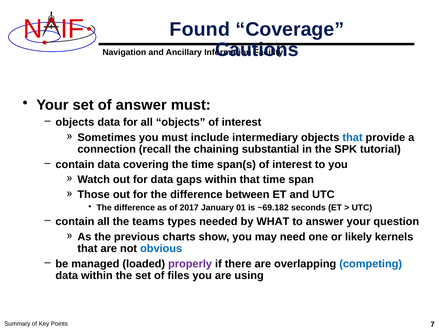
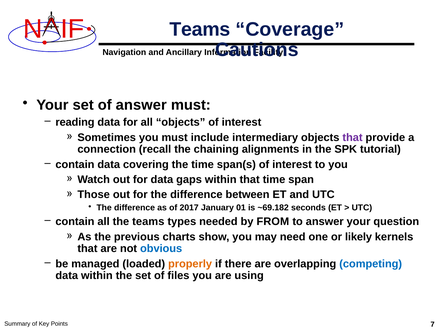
Found: Found -> Teams (200, 29)
objects: objects -> reading (75, 122)
that colour: blue -> purple (353, 138)
substantial: substantial -> alignments (271, 149)
WHAT: WHAT -> FROM (273, 222)
properly colour: purple -> orange (190, 264)
